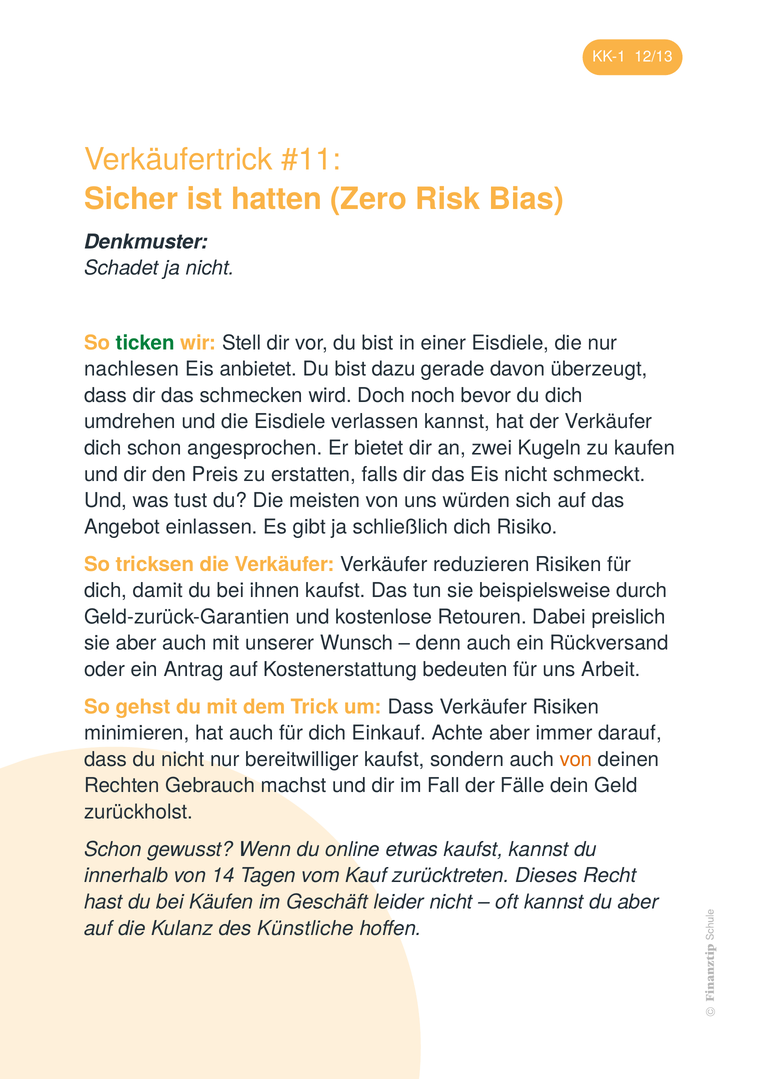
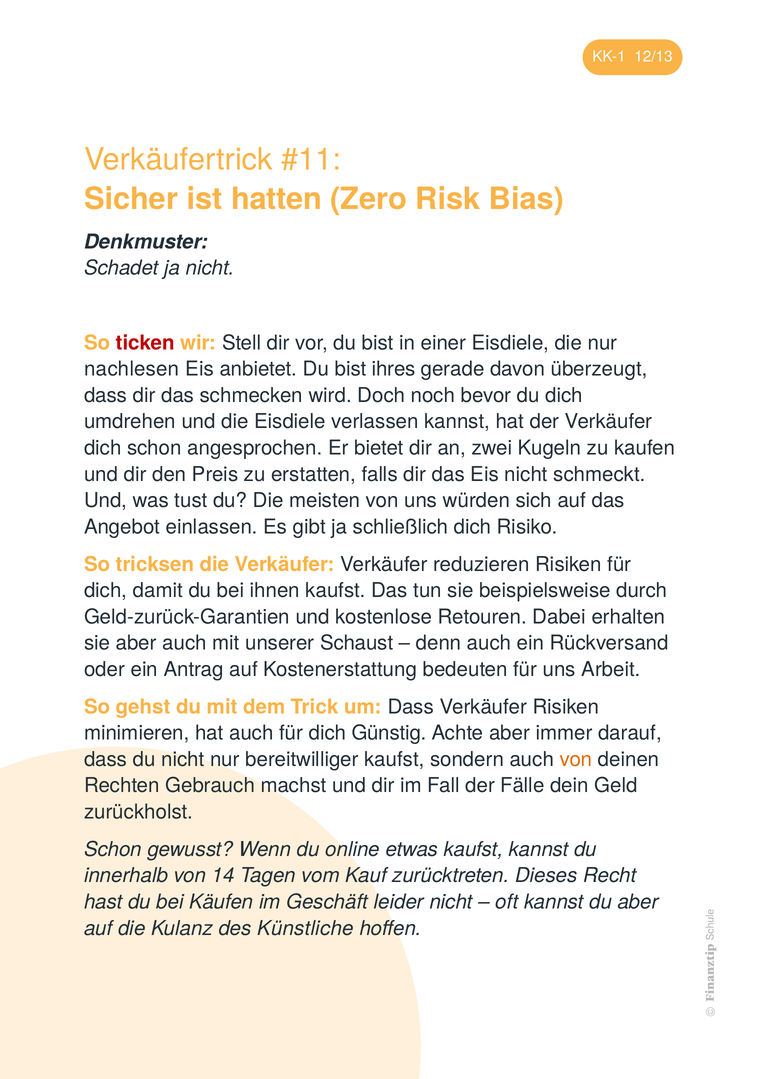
ticken colour: green -> red (145, 343)
dazu: dazu -> ihres (394, 369)
preislich: preislich -> erhalten (628, 617)
Wunsch: Wunsch -> Schaust (357, 643)
Einkauf: Einkauf -> Günstig (389, 733)
